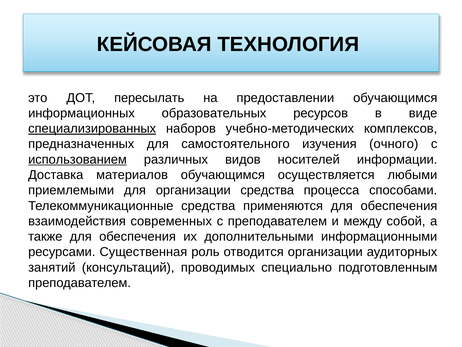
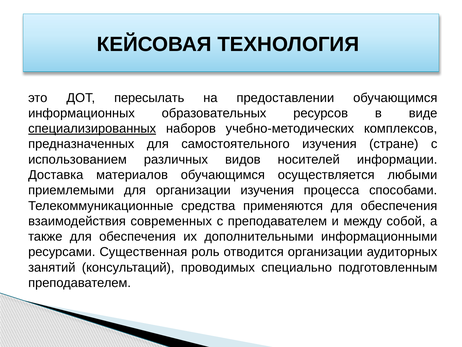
очного: очного -> стране (394, 144)
использованием underline: present -> none (77, 159)
организации средства: средства -> изучения (267, 190)
